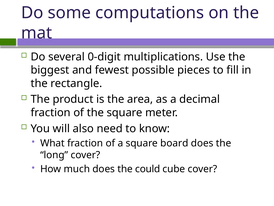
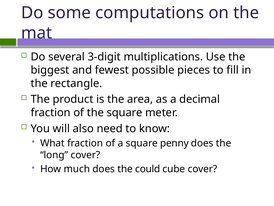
0-digit: 0-digit -> 3-digit (104, 57)
board: board -> penny (174, 143)
